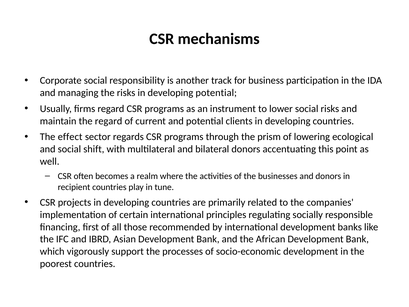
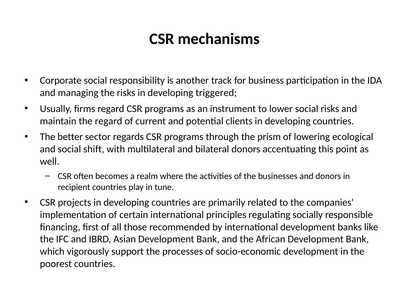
developing potential: potential -> triggered (216, 93)
effect: effect -> better (70, 137)
